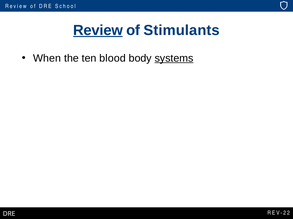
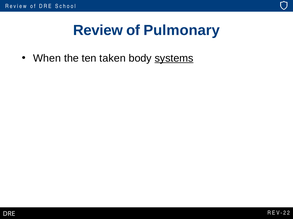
Review underline: present -> none (98, 30)
Stimulants: Stimulants -> Pulmonary (182, 30)
blood: blood -> taken (113, 58)
